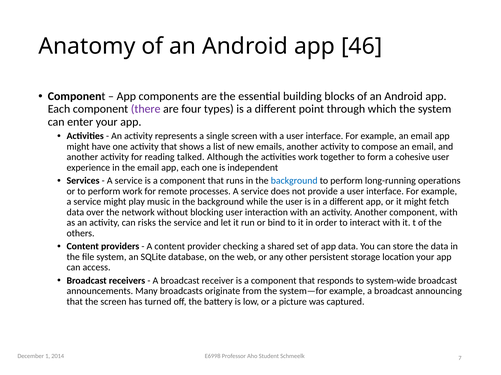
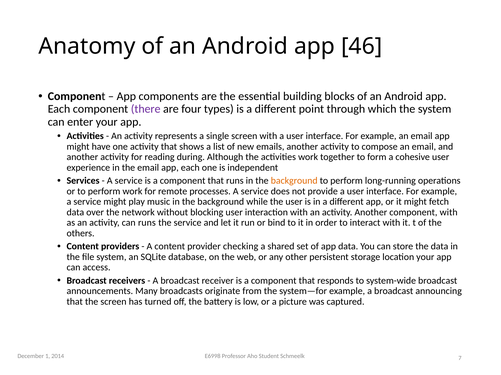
talked: talked -> during (191, 157)
background colour: blue -> orange (294, 181)
can risks: risks -> runs (147, 223)
